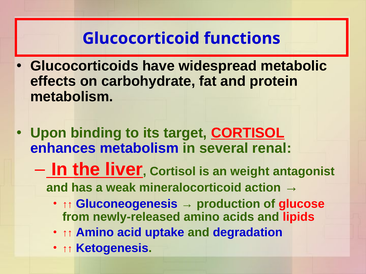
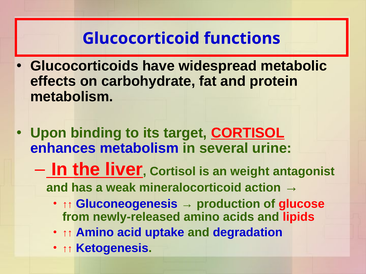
renal: renal -> urine (272, 149)
